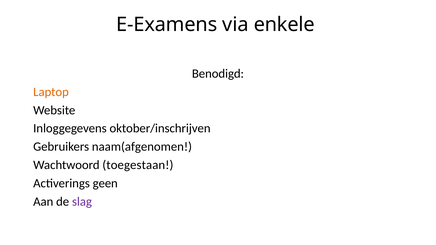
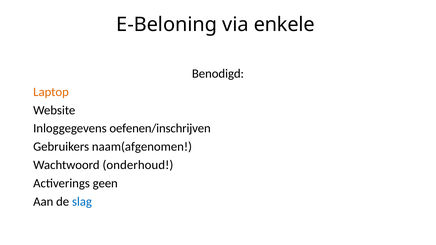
E-Examens: E-Examens -> E-Beloning (167, 25)
oktober/inschrijven: oktober/inschrijven -> oefenen/inschrijven (160, 129)
toegestaan: toegestaan -> onderhoud (138, 165)
slag colour: purple -> blue (82, 202)
